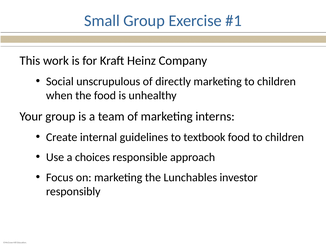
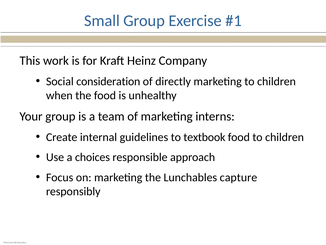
unscrupulous: unscrupulous -> consideration (108, 81)
investor: investor -> capture (238, 177)
